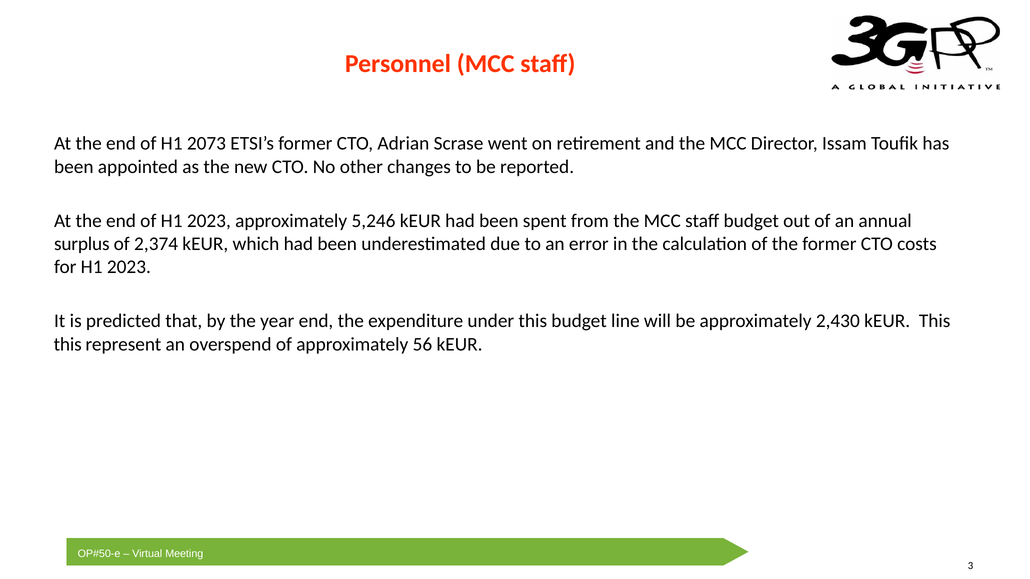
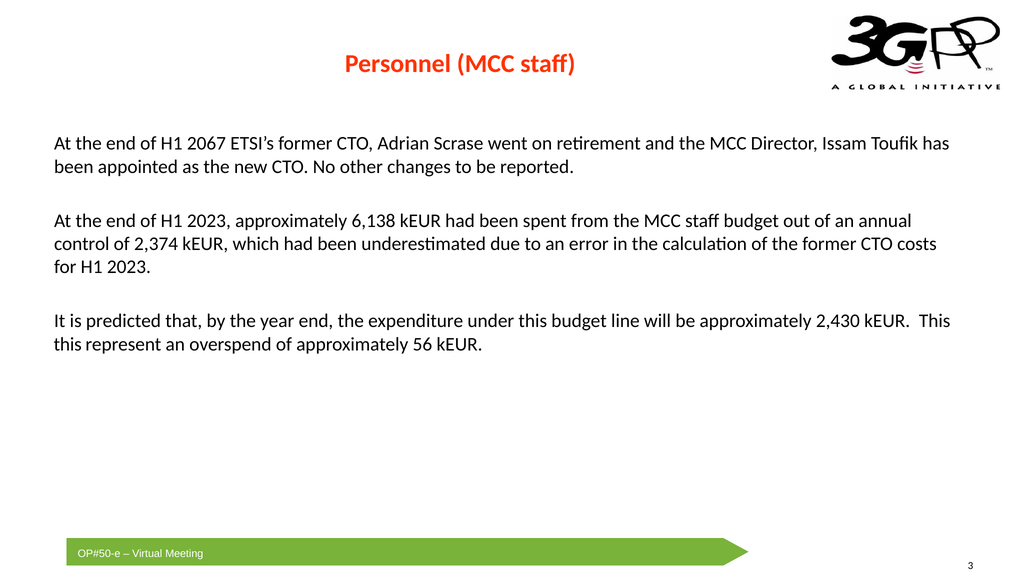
2073: 2073 -> 2067 (206, 144)
5,246: 5,246 -> 6,138 (374, 221)
surplus: surplus -> control (82, 244)
